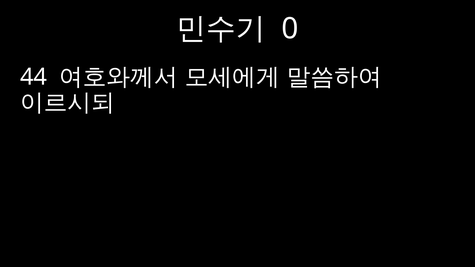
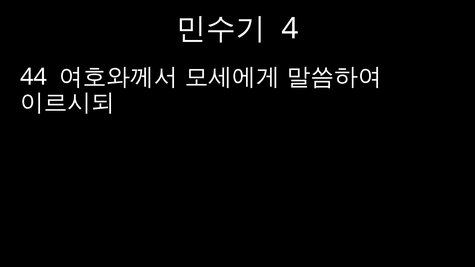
0: 0 -> 4 (290, 29)
